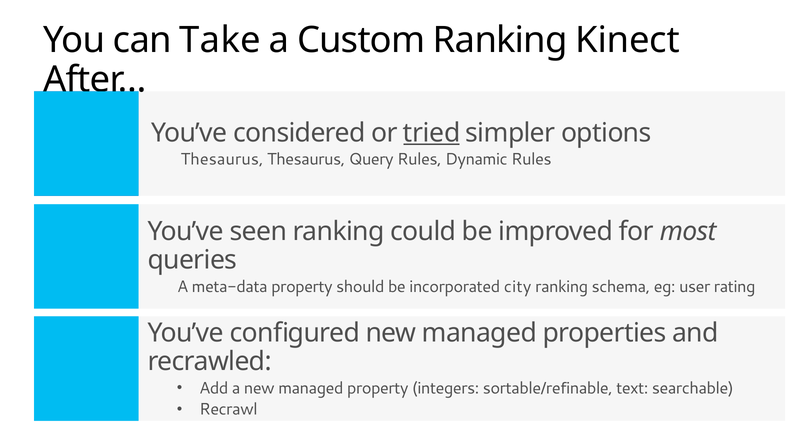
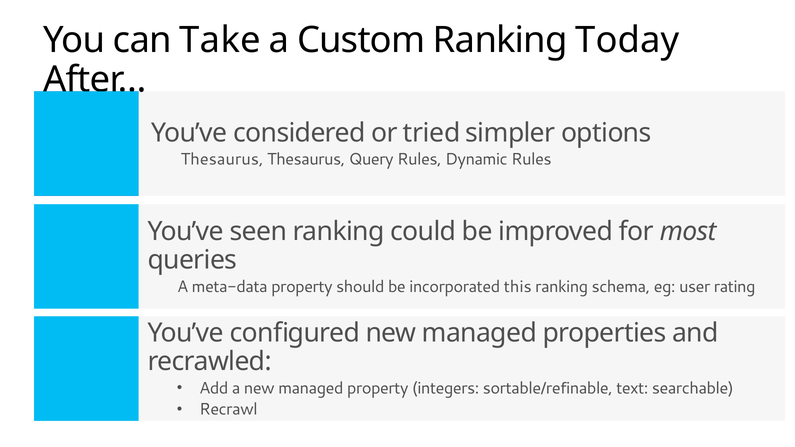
Kinect: Kinect -> Today (627, 40)
tried underline: present -> none (432, 133)
city: city -> this (518, 287)
